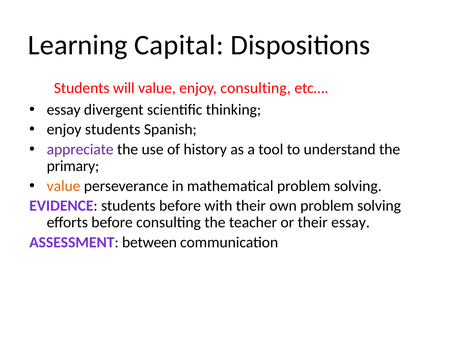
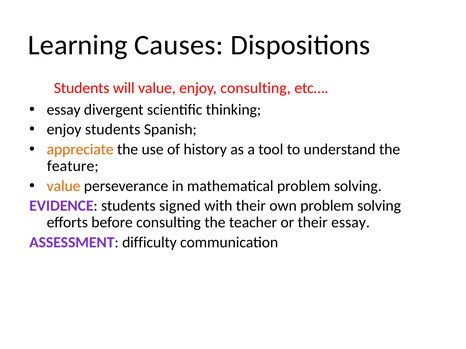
Capital: Capital -> Causes (179, 45)
appreciate colour: purple -> orange (80, 150)
primary: primary -> feature (73, 166)
students before: before -> signed (180, 206)
between: between -> difficulty (149, 243)
